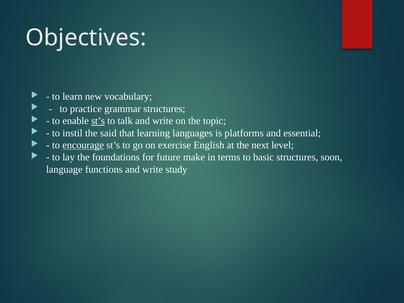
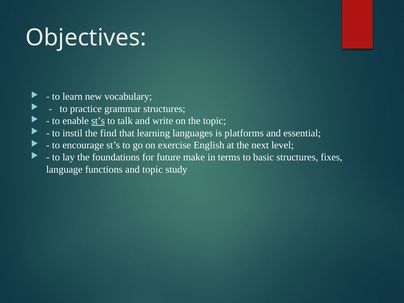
said: said -> find (108, 133)
encourage underline: present -> none (83, 145)
soon: soon -> fixes (331, 157)
functions and write: write -> topic (153, 169)
